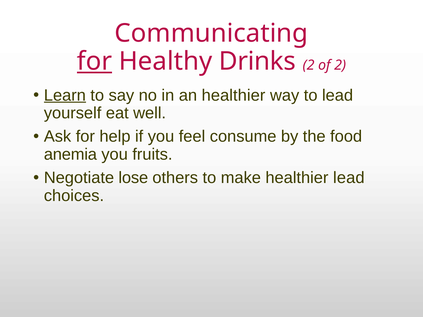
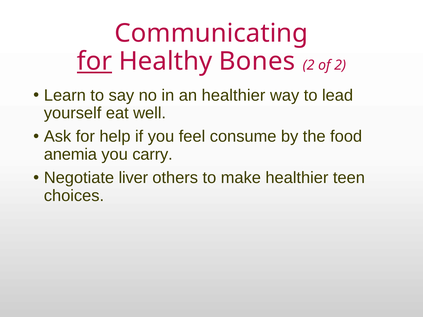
Drinks: Drinks -> Bones (257, 61)
Learn underline: present -> none (65, 95)
fruits: fruits -> carry (152, 154)
lose: lose -> liver (133, 178)
healthier lead: lead -> teen (349, 178)
